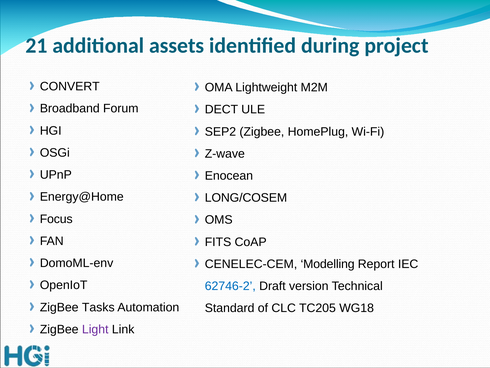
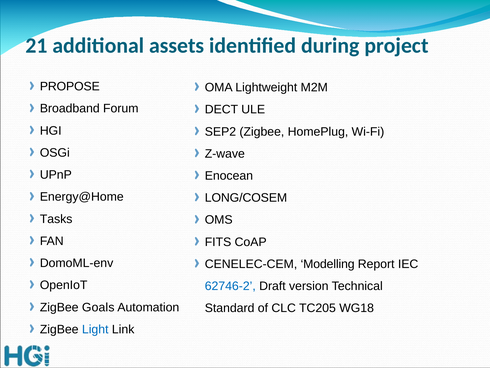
CONVERT: CONVERT -> PROPOSE (70, 86)
Focus: Focus -> Tasks (56, 219)
Tasks: Tasks -> Goals (98, 307)
Light colour: purple -> blue (95, 329)
